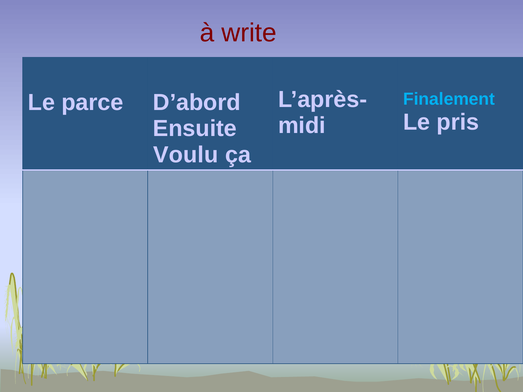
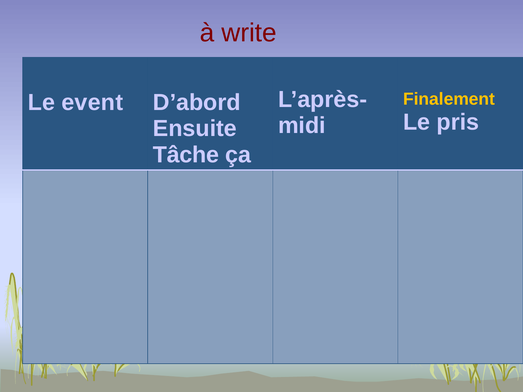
Finalement colour: light blue -> yellow (449, 99)
parce: parce -> event (92, 103)
Voulu: Voulu -> Tâche (186, 155)
